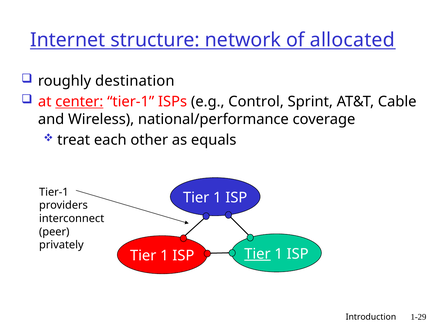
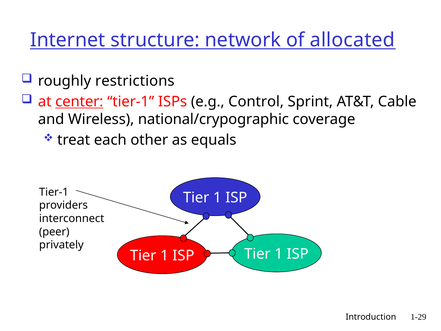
destination: destination -> restrictions (135, 81)
national/performance: national/performance -> national/crypographic (213, 119)
Tier underline: present -> none (257, 254)
